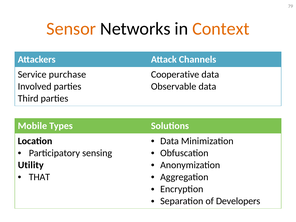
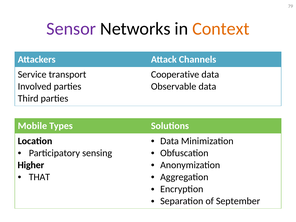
Sensor colour: orange -> purple (71, 29)
purchase: purchase -> transport (67, 74)
Utility: Utility -> Higher (31, 165)
Developers: Developers -> September (238, 201)
